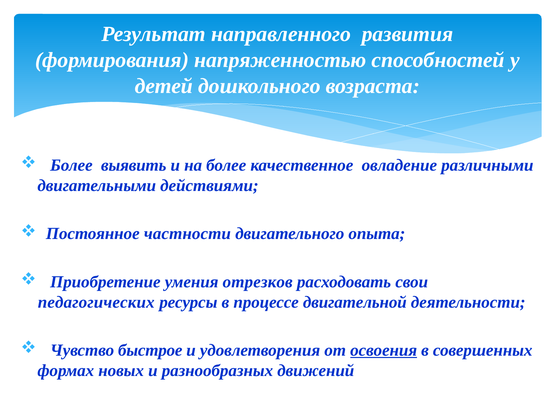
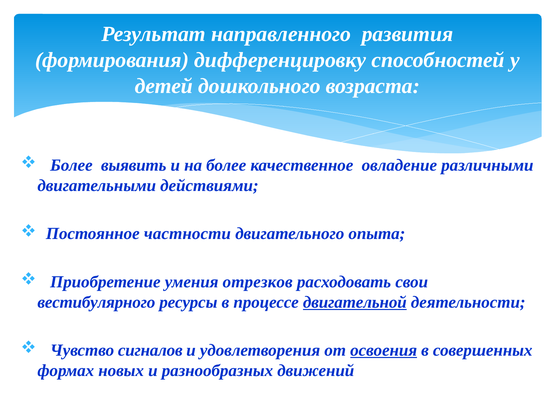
напряженностью: напряженностью -> дифференцировку (280, 60)
педагогических: педагогических -> вестибулярного (96, 302)
двигательной underline: none -> present (355, 302)
быстрое: быстрое -> сигналов (150, 350)
